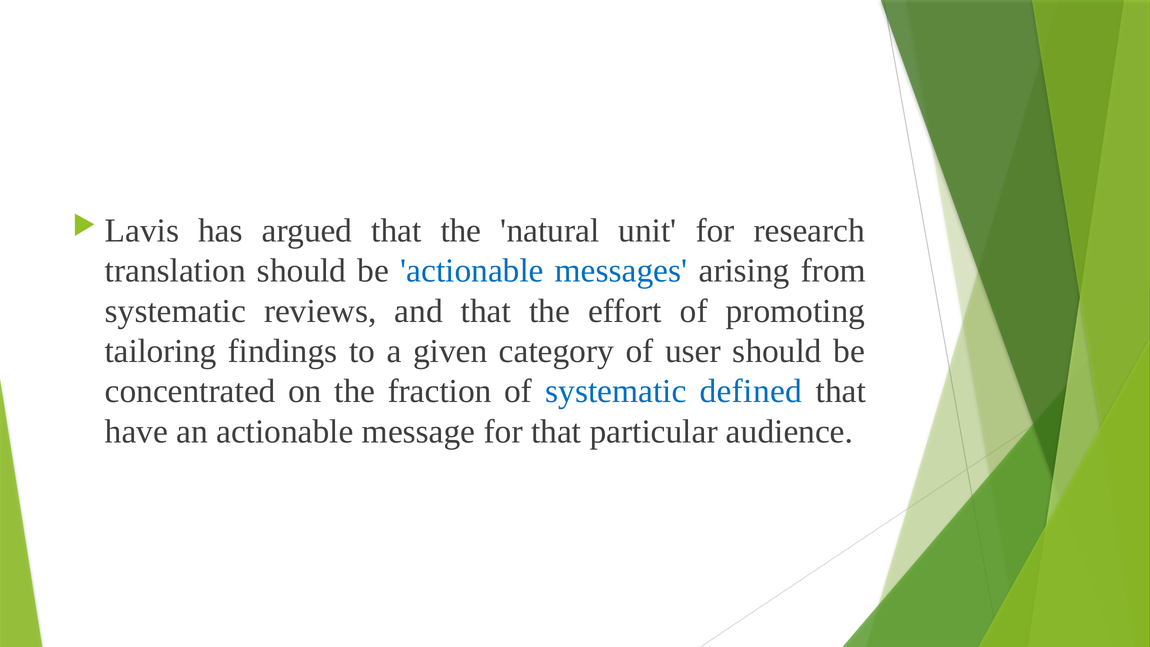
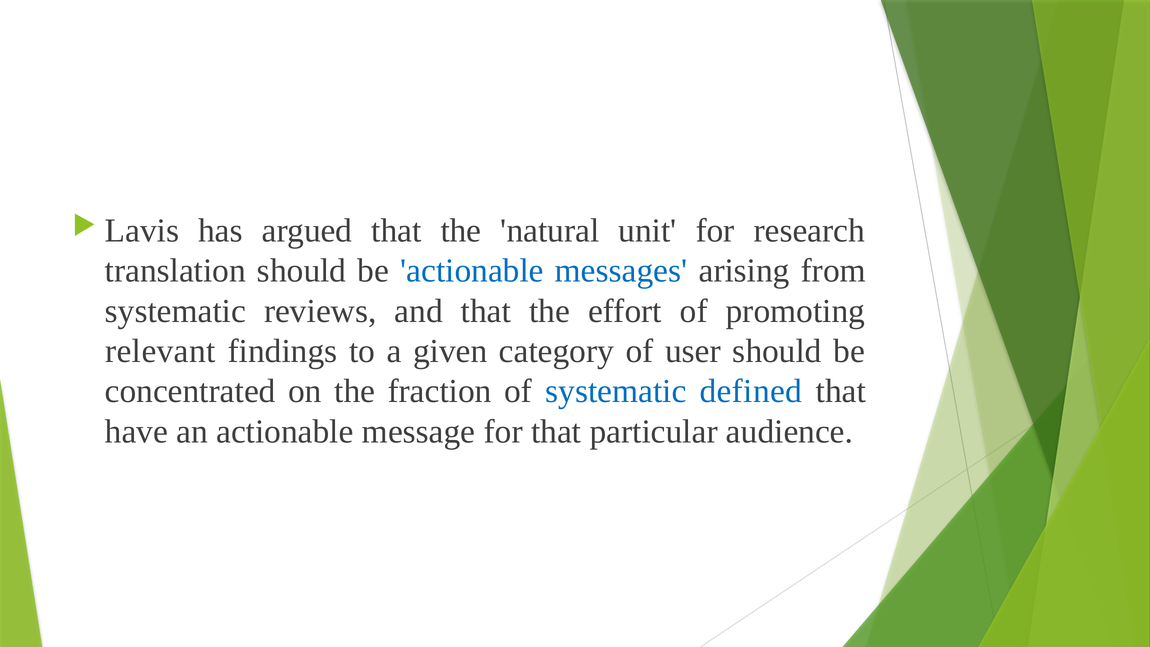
tailoring: tailoring -> relevant (160, 351)
